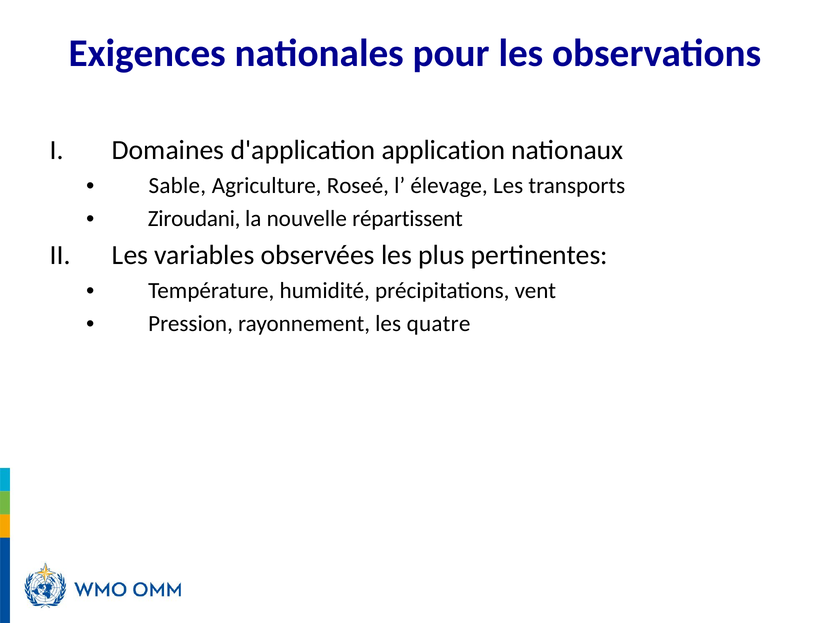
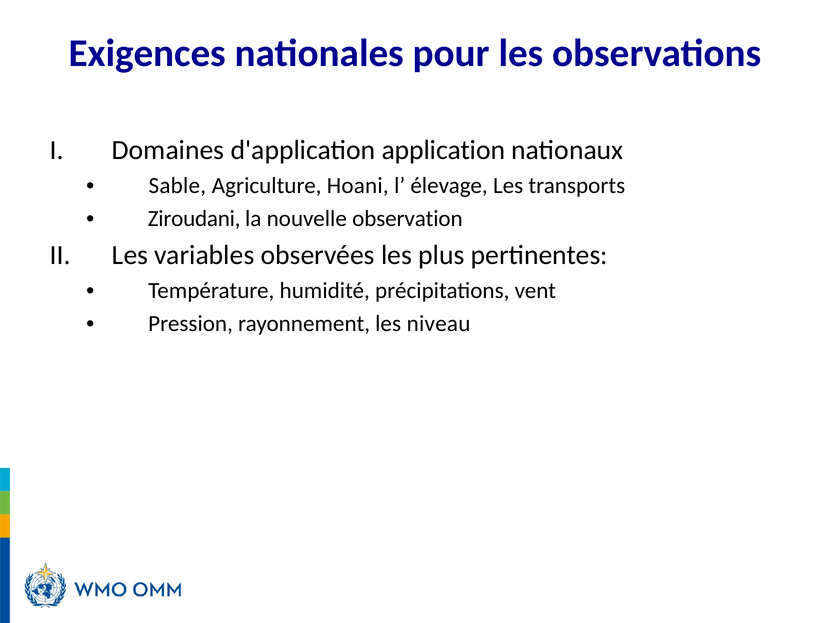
Roseé: Roseé -> Hoani (358, 186)
répartissent: répartissent -> observation (407, 219)
quatre: quatre -> niveau (439, 324)
